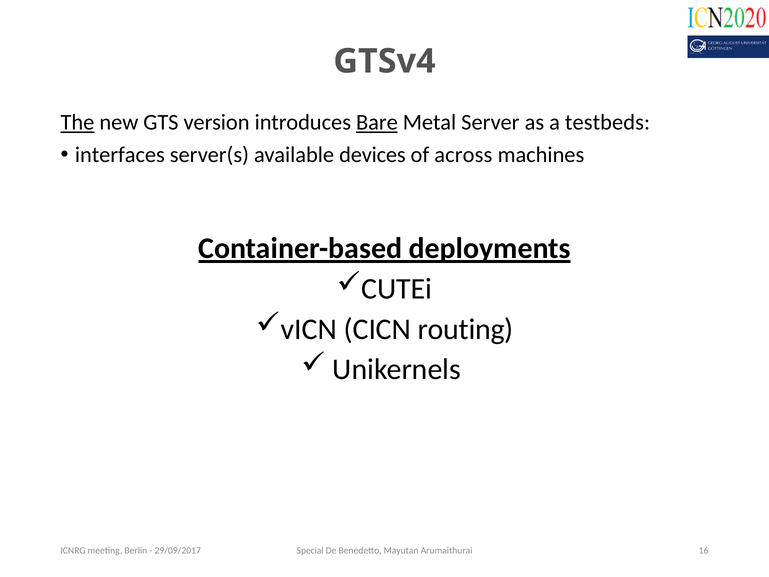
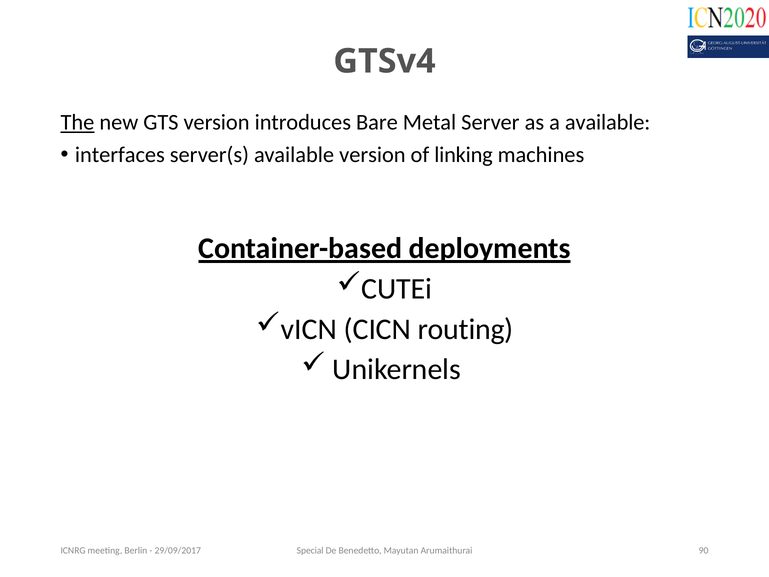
Bare underline: present -> none (377, 123)
a testbeds: testbeds -> available (608, 123)
available devices: devices -> version (372, 155)
across: across -> linking (464, 155)
16: 16 -> 90 (704, 551)
